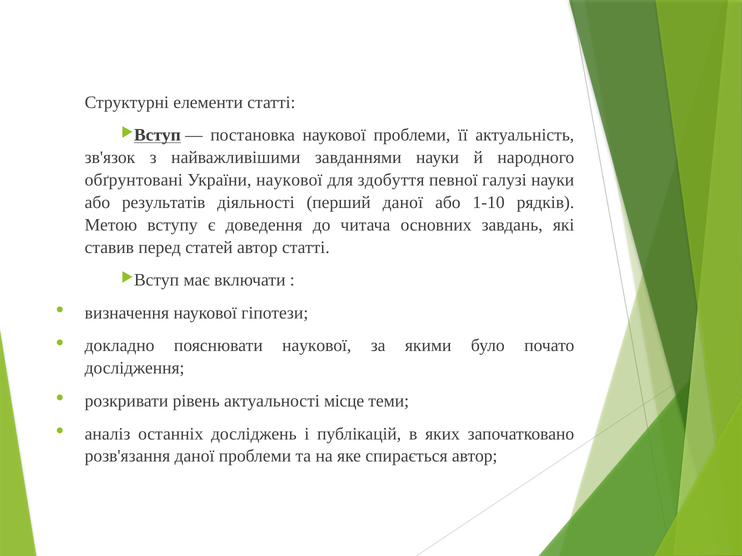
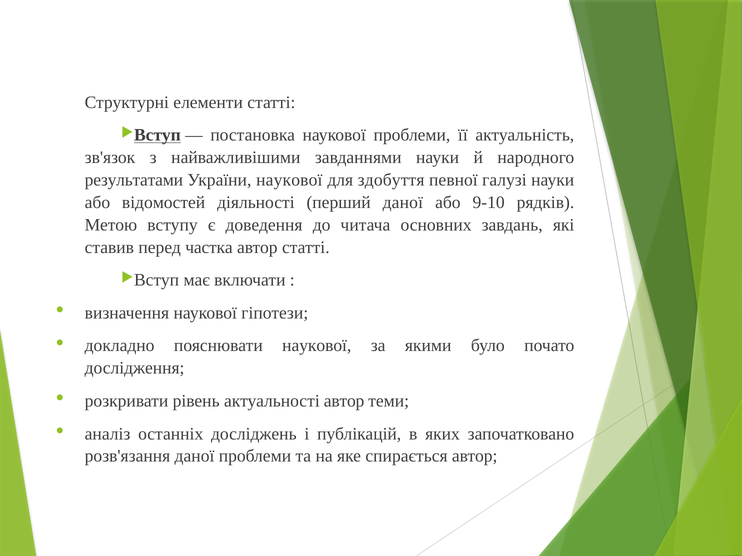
обґрунтовані: обґрунтовані -> результатами (134, 180)
результатів: результатів -> відомостей (164, 203)
1-10: 1-10 -> 9-10 (489, 203)
статей: статей -> частка (209, 248)
актуальності місце: місце -> автор (344, 401)
